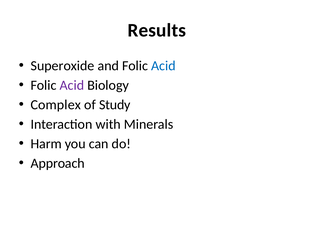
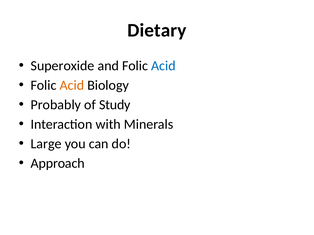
Results: Results -> Dietary (157, 30)
Acid colour: purple -> orange (72, 85)
Complex: Complex -> Probably (56, 105)
Harm: Harm -> Large (46, 144)
